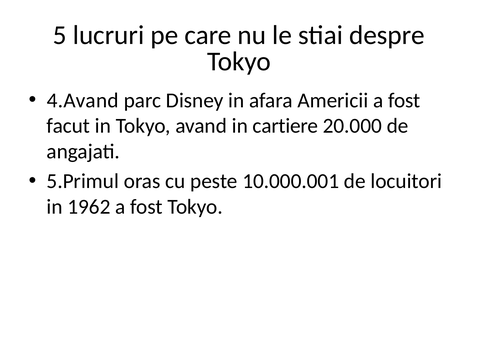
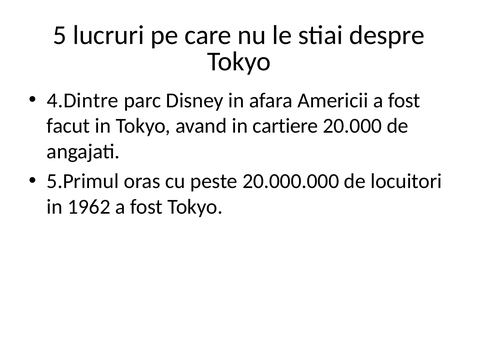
4.Avand: 4.Avand -> 4.Dintre (83, 100)
10.000.001: 10.000.001 -> 20.000.000 (291, 181)
